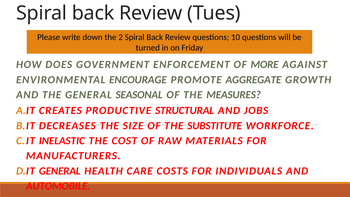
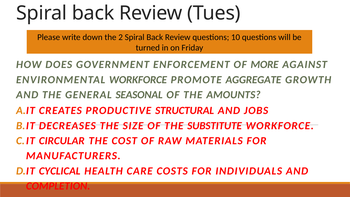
ENVIRONMENTAL ENCOURAGE: ENCOURAGE -> WORKFORCE (138, 80)
MEASURES: MEASURES -> AMOUNTS (233, 95)
INELASTIC: INELASTIC -> CIRCULAR (62, 141)
GENERAL: GENERAL -> CYCLICAL (60, 171)
AUTOMOBILE: AUTOMOBILE -> COMPLETION (58, 186)
